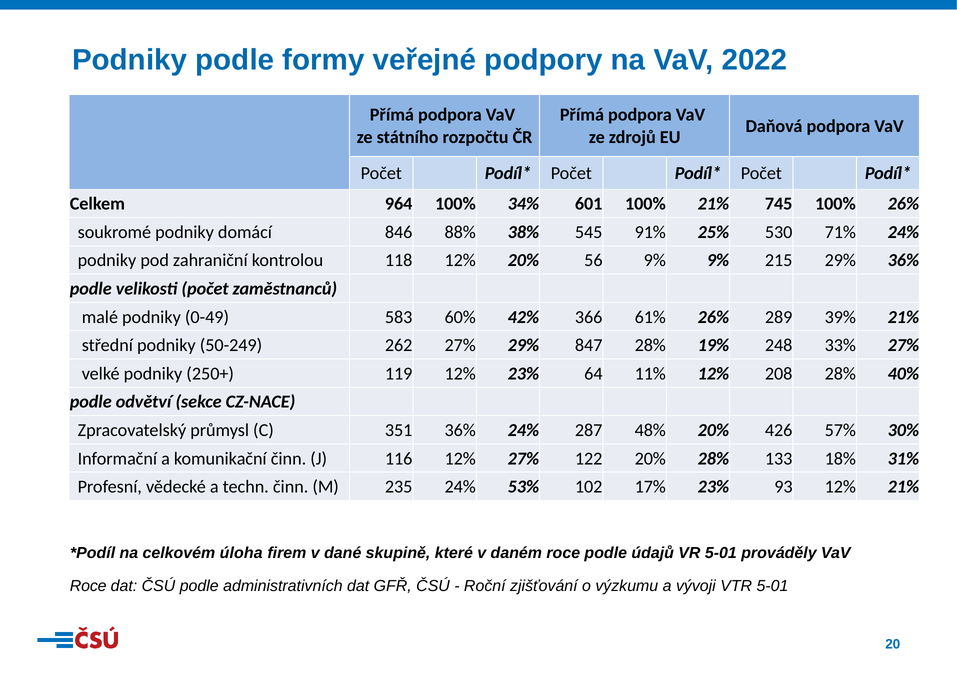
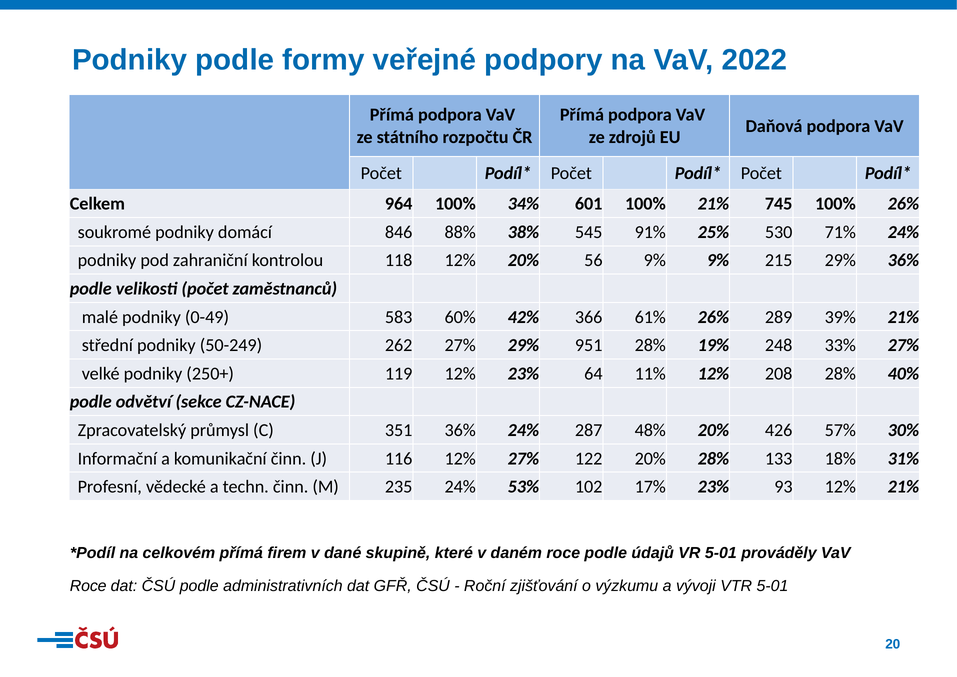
847: 847 -> 951 (589, 345)
celkovém úloha: úloha -> přímá (241, 553)
